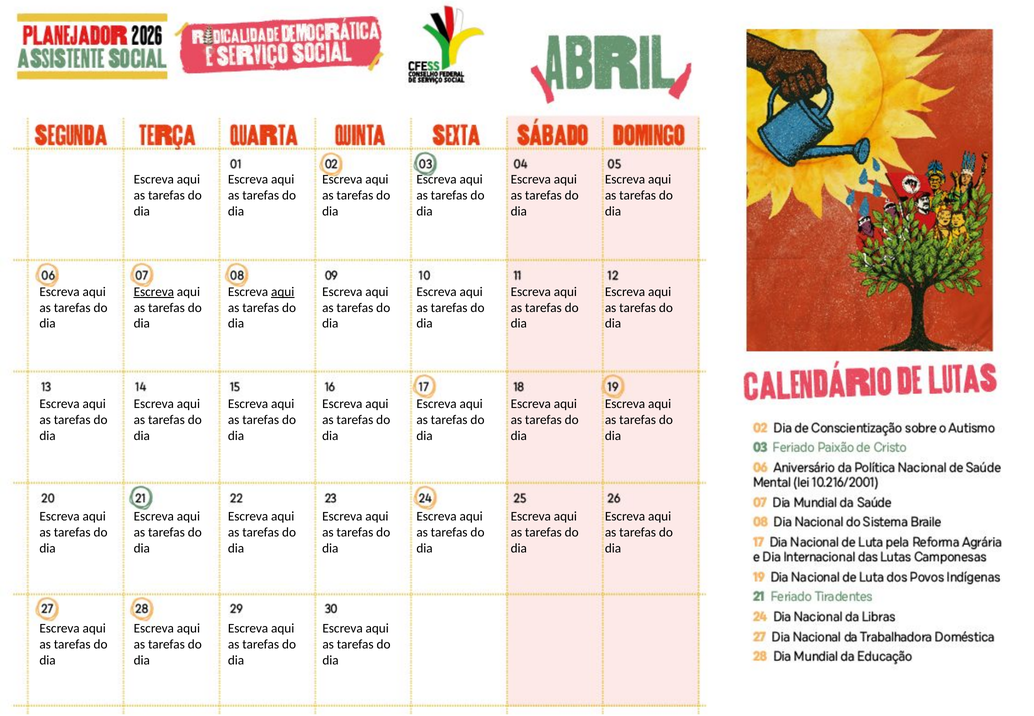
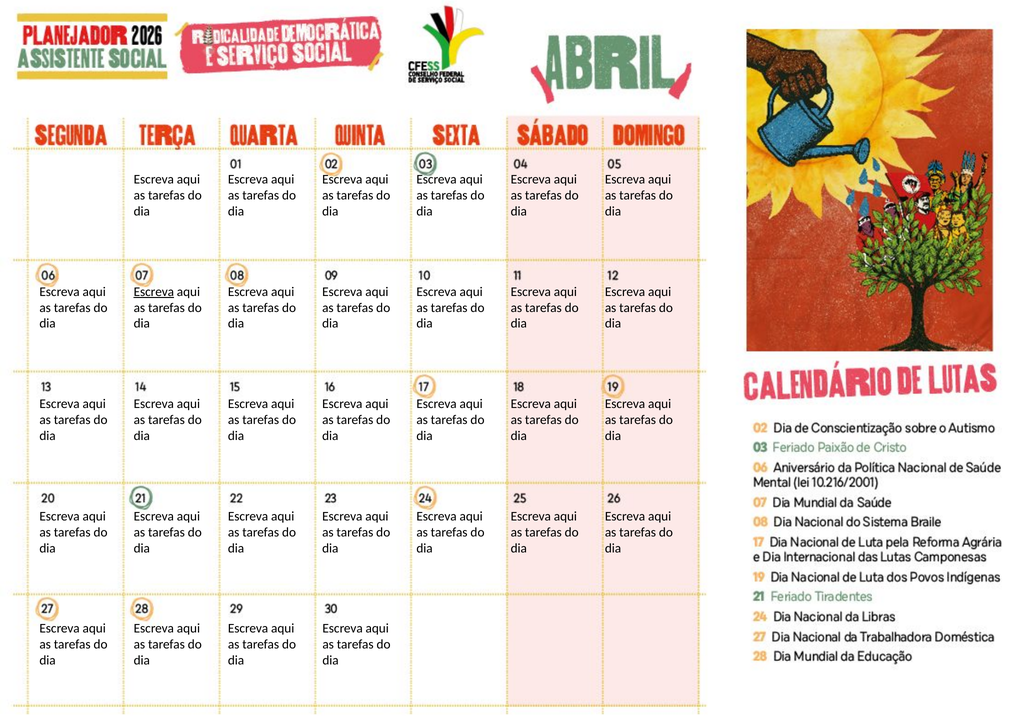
aqui underline: present -> none (283, 292)
